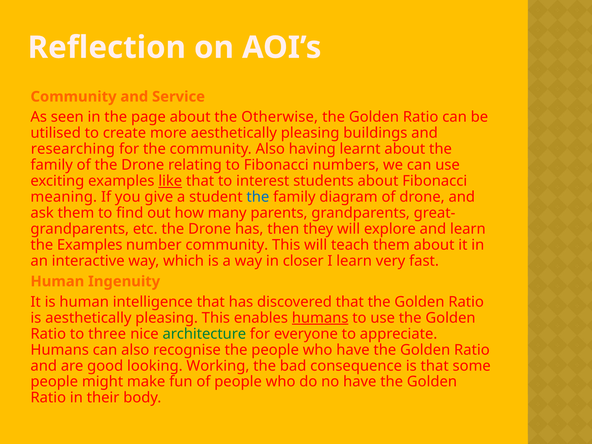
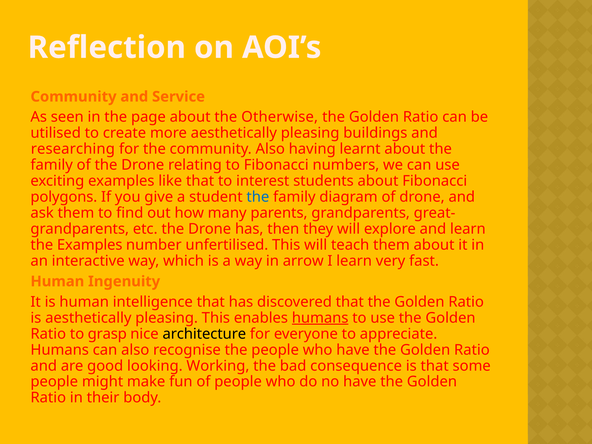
like underline: present -> none (170, 181)
meaning: meaning -> polygons (64, 197)
number community: community -> unfertilised (227, 245)
closer: closer -> arrow (303, 261)
three: three -> grasp (107, 334)
architecture colour: green -> black (204, 334)
